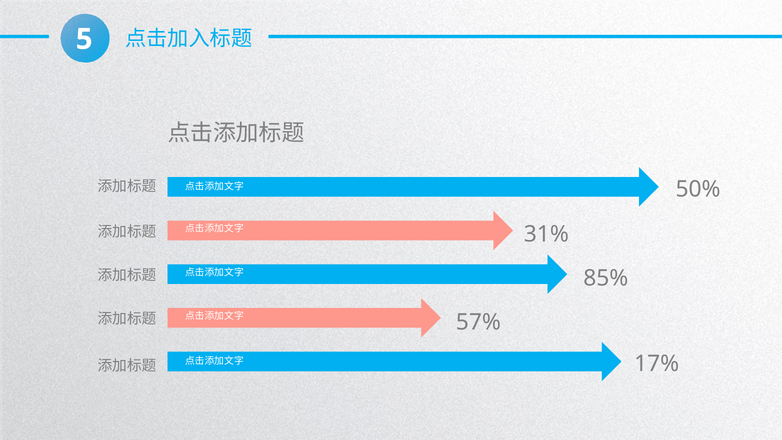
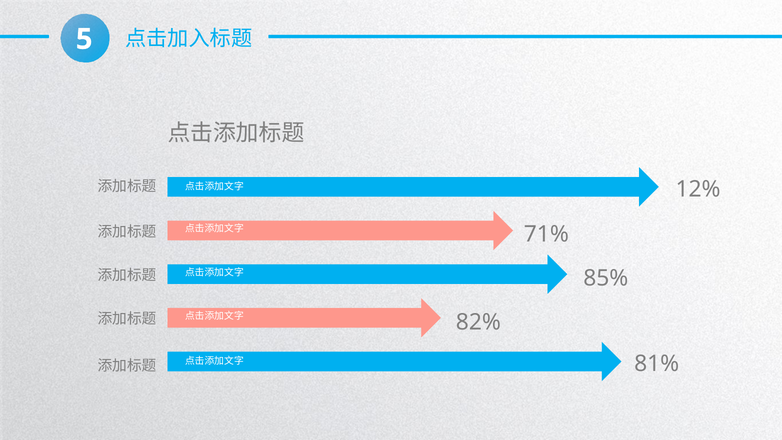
50%: 50% -> 12% (698, 189)
31%: 31% -> 71% (546, 234)
57%: 57% -> 82% (478, 322)
17%: 17% -> 81% (657, 364)
